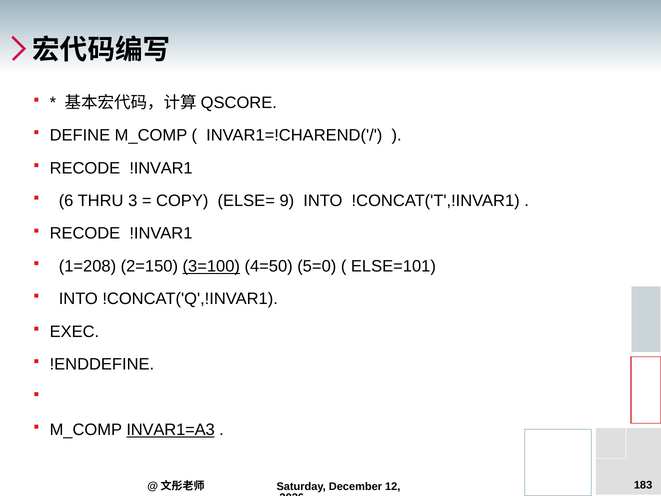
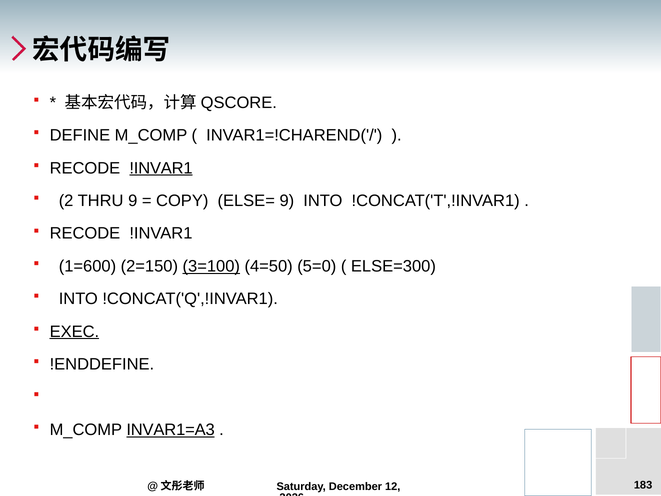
!INVAR1 underline: none -> present (161, 168)
6: 6 -> 2 (66, 201)
THRU 3: 3 -> 9 (133, 201)
1=208: 1=208 -> 1=600 (87, 266)
ELSE=101: ELSE=101 -> ELSE=300 (393, 266)
EXEC underline: none -> present (74, 331)
